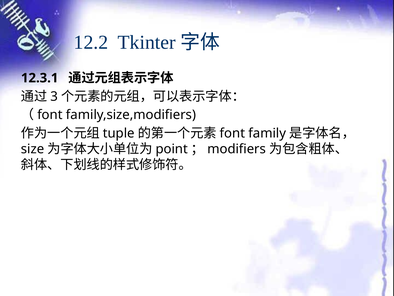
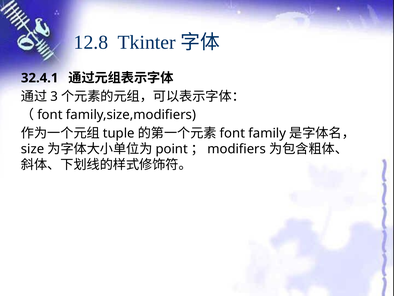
12.2: 12.2 -> 12.8 (91, 42)
12.3.1: 12.3.1 -> 32.4.1 (40, 78)
